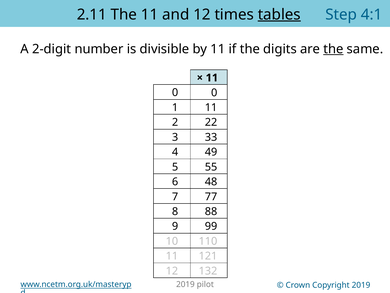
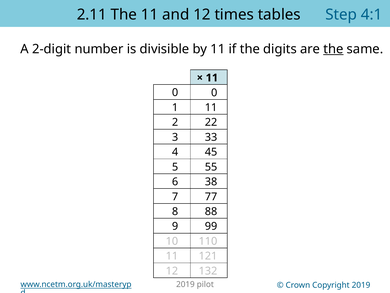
tables underline: present -> none (279, 14)
49: 49 -> 45 (211, 152)
48: 48 -> 38 (211, 182)
